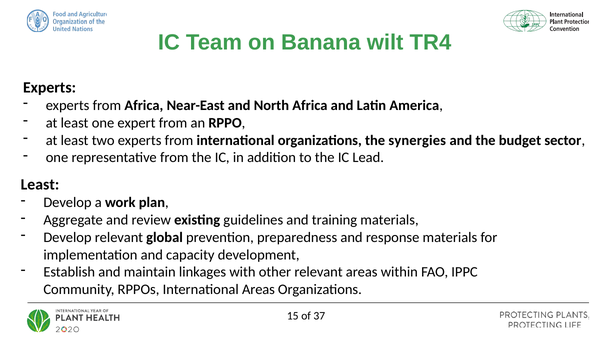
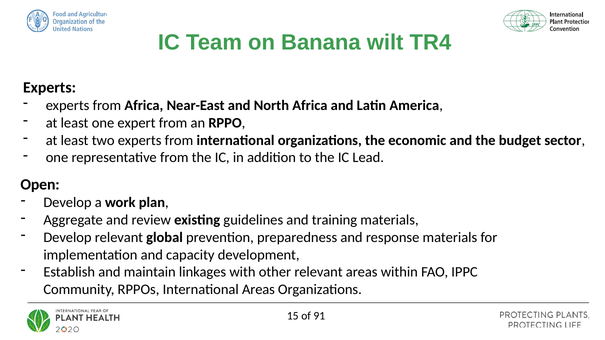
synergies: synergies -> economic (417, 140)
Least: Least -> Open (40, 185)
37: 37 -> 91 (319, 316)
